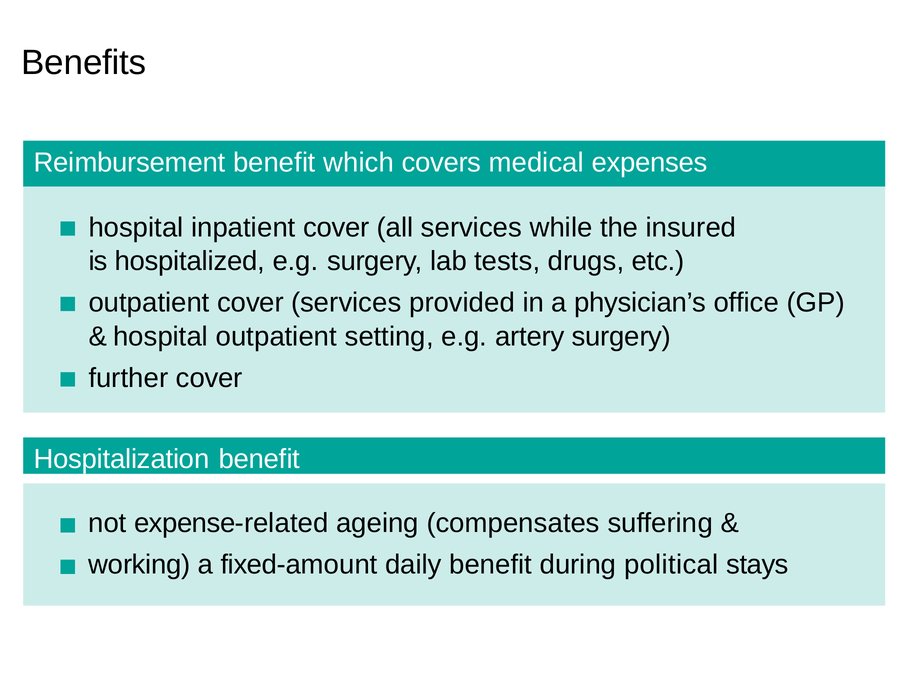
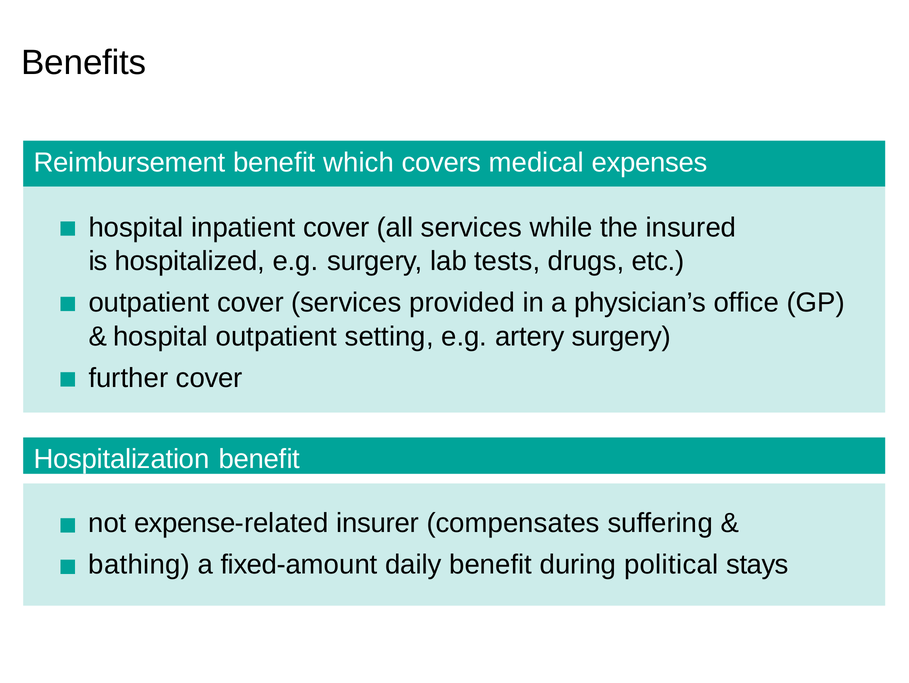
ageing: ageing -> insurer (378, 523)
working: working -> bathing (139, 564)
